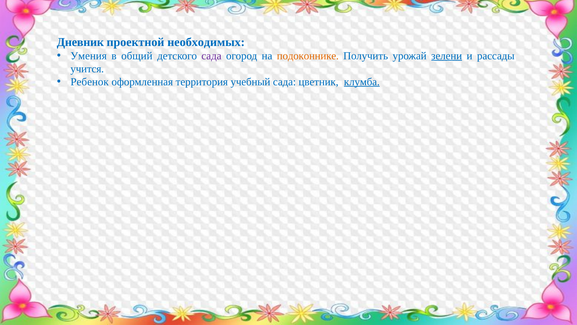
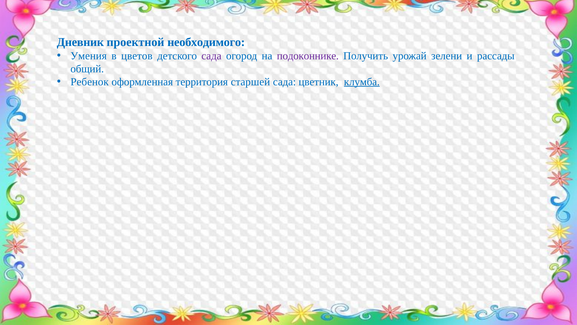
необходимых: необходимых -> необходимого (206, 42)
общий: общий -> цветов (137, 56)
подоконнике colour: orange -> purple (308, 56)
зелени underline: present -> none (447, 56)
учится: учится -> общий (87, 69)
учебный: учебный -> старшей (250, 82)
